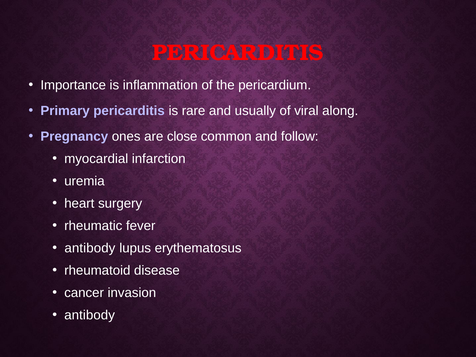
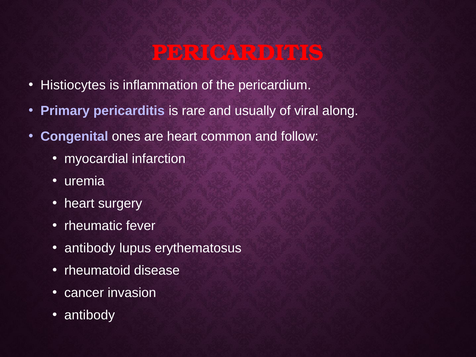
Importance: Importance -> Histiocytes (73, 85)
Pregnancy: Pregnancy -> Congenital (74, 136)
are close: close -> heart (182, 136)
